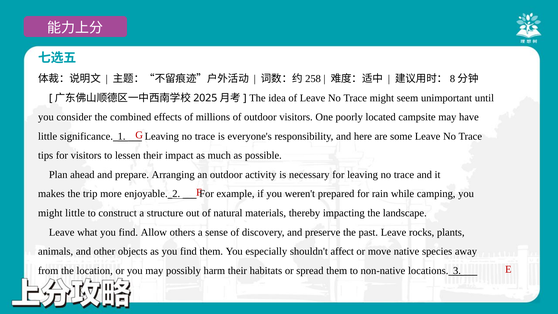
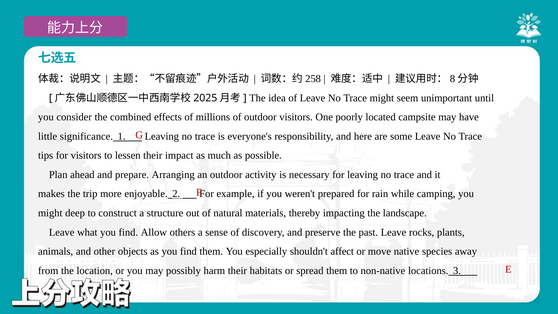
might little: little -> deep (75, 213)
